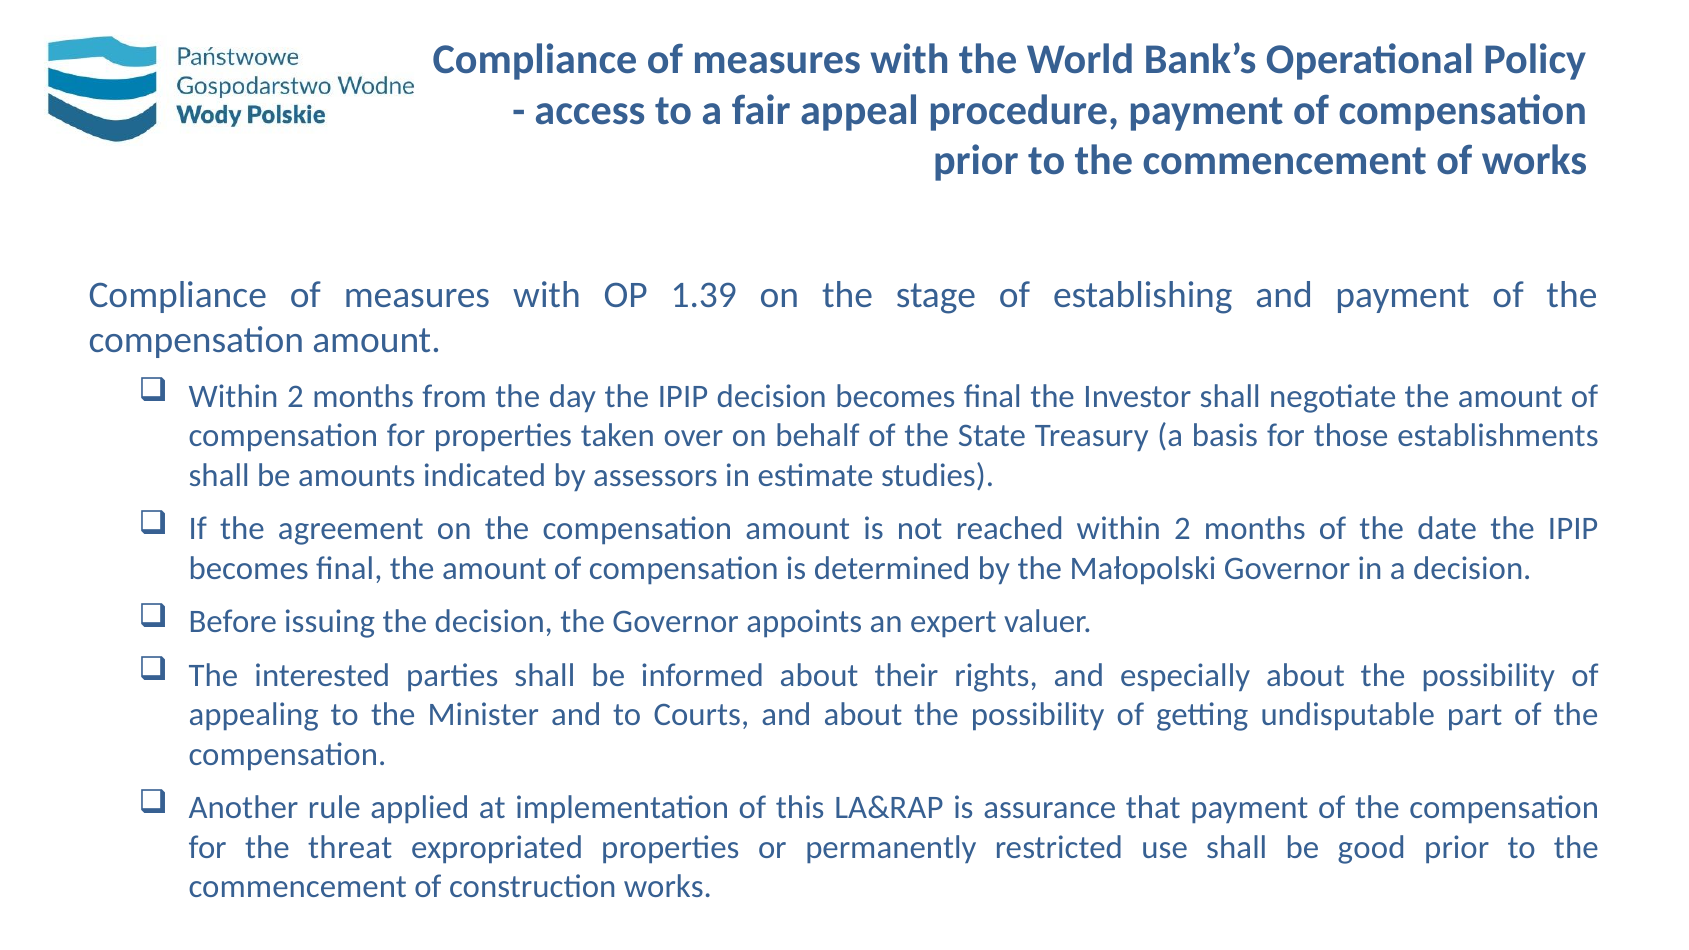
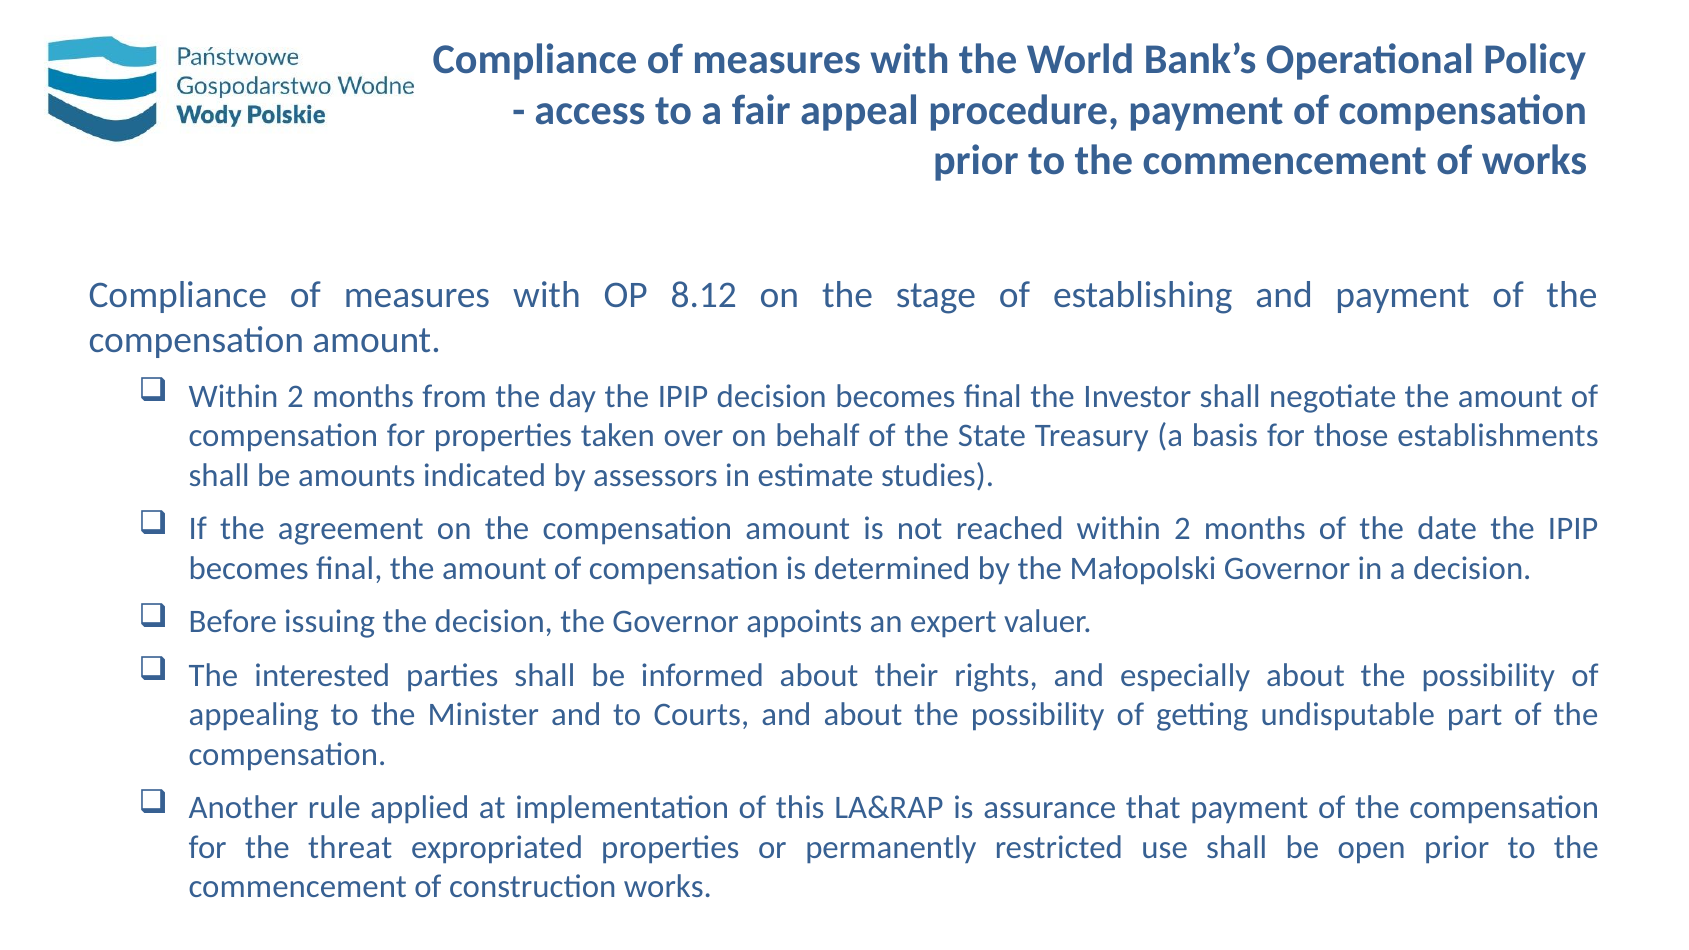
1.39: 1.39 -> 8.12 (704, 296)
good: good -> open (1372, 847)
